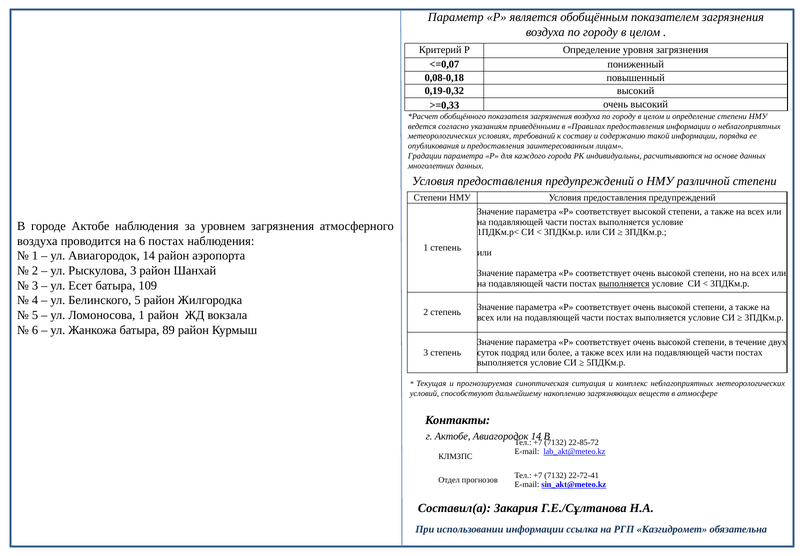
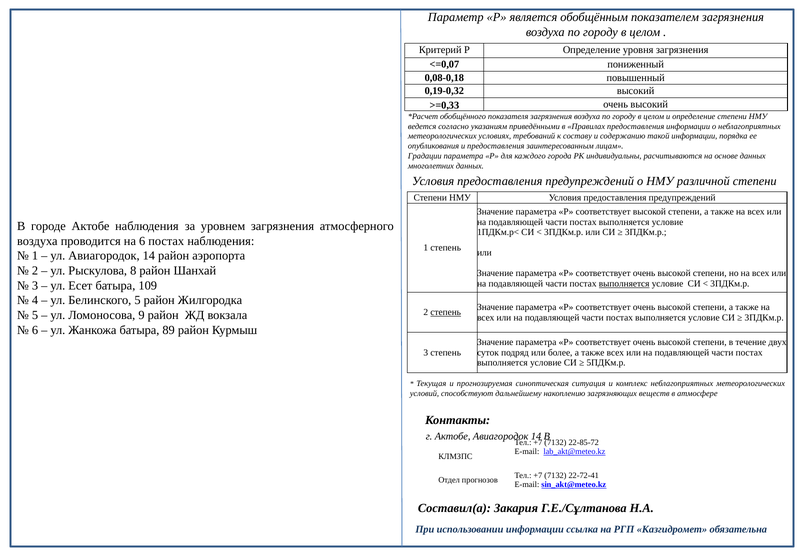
Рыскулова 3: 3 -> 8 (133, 271)
степень underline: none -> present (446, 313)
Ломоносова 1: 1 -> 9 (141, 316)
